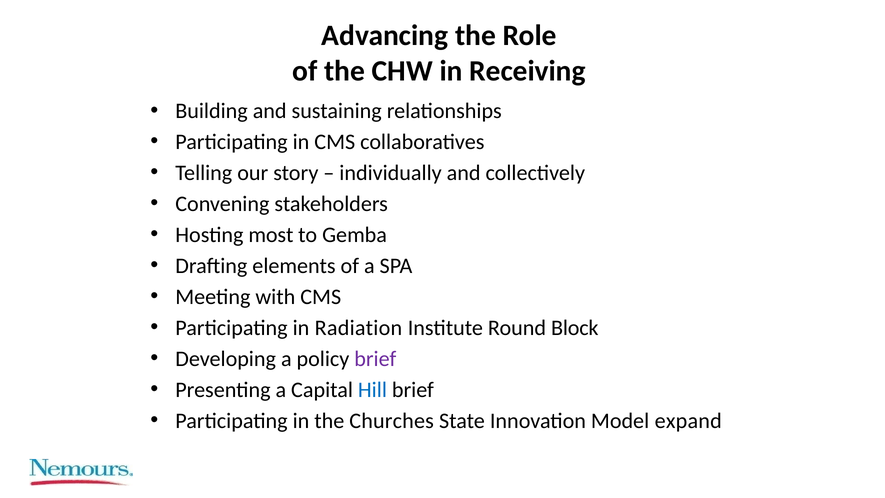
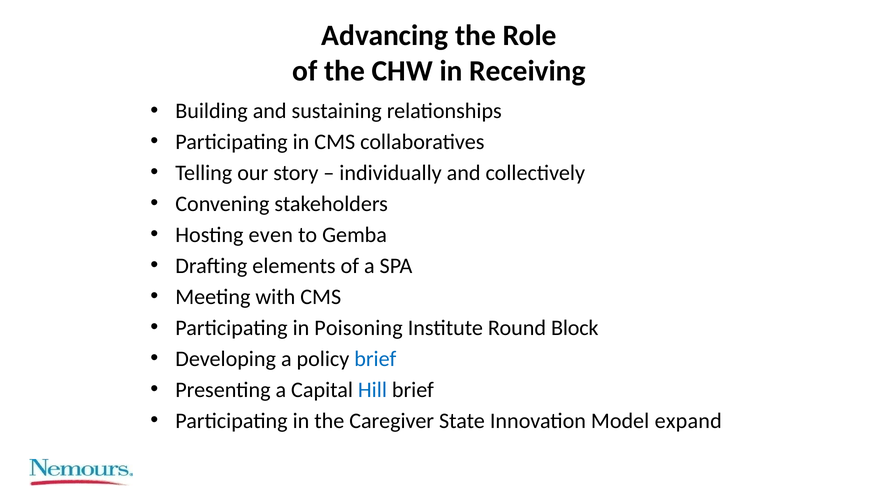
most: most -> even (271, 235)
Radiation: Radiation -> Poisoning (358, 328)
brief colour: purple -> blue (375, 359)
Churches: Churches -> Caregiver (392, 421)
